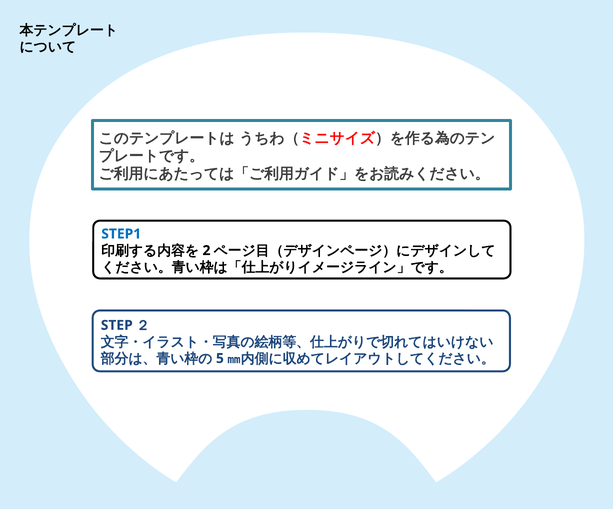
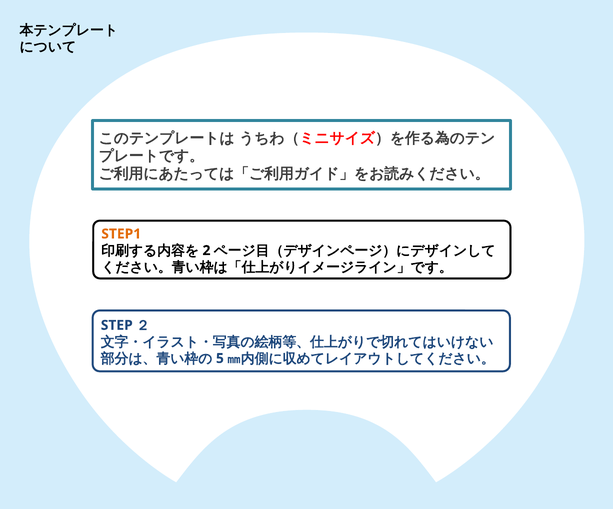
STEP1 colour: blue -> orange (121, 234)
